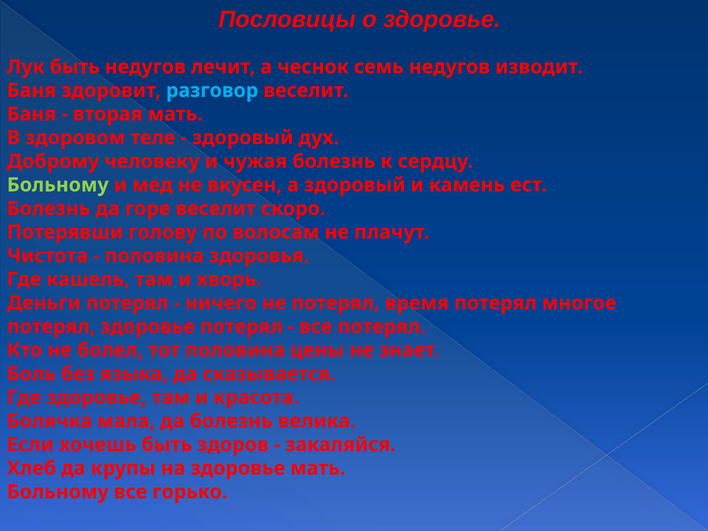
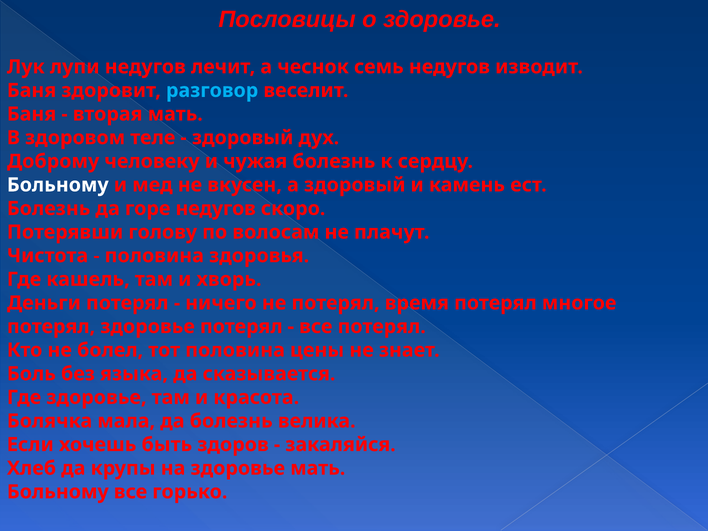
Лук быть: быть -> лупи (75, 67)
Больному colour: light green -> white (58, 185)
горе веселит: веселит -> недугов (216, 209)
